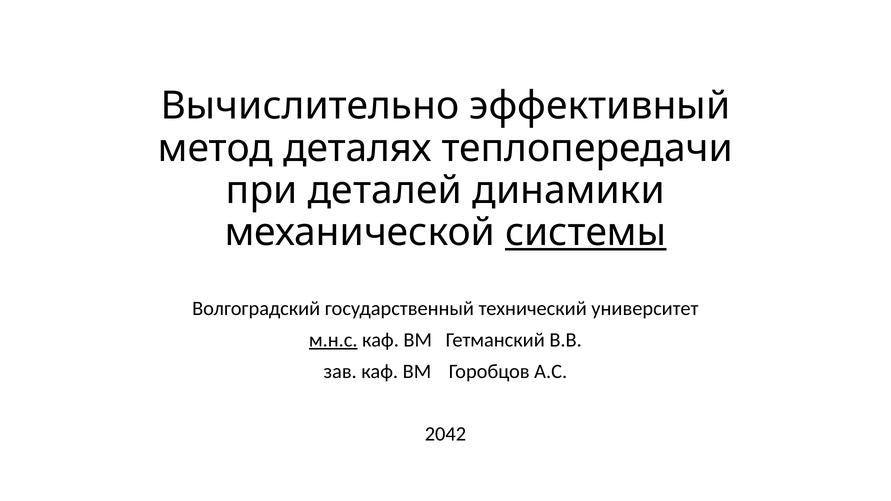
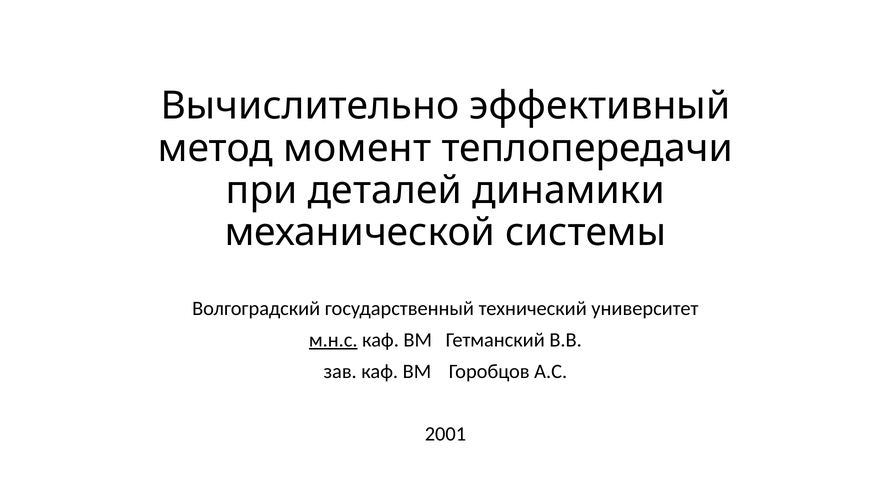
деталях: деталях -> момент (357, 148)
системы underline: present -> none (586, 232)
2042: 2042 -> 2001 (445, 434)
